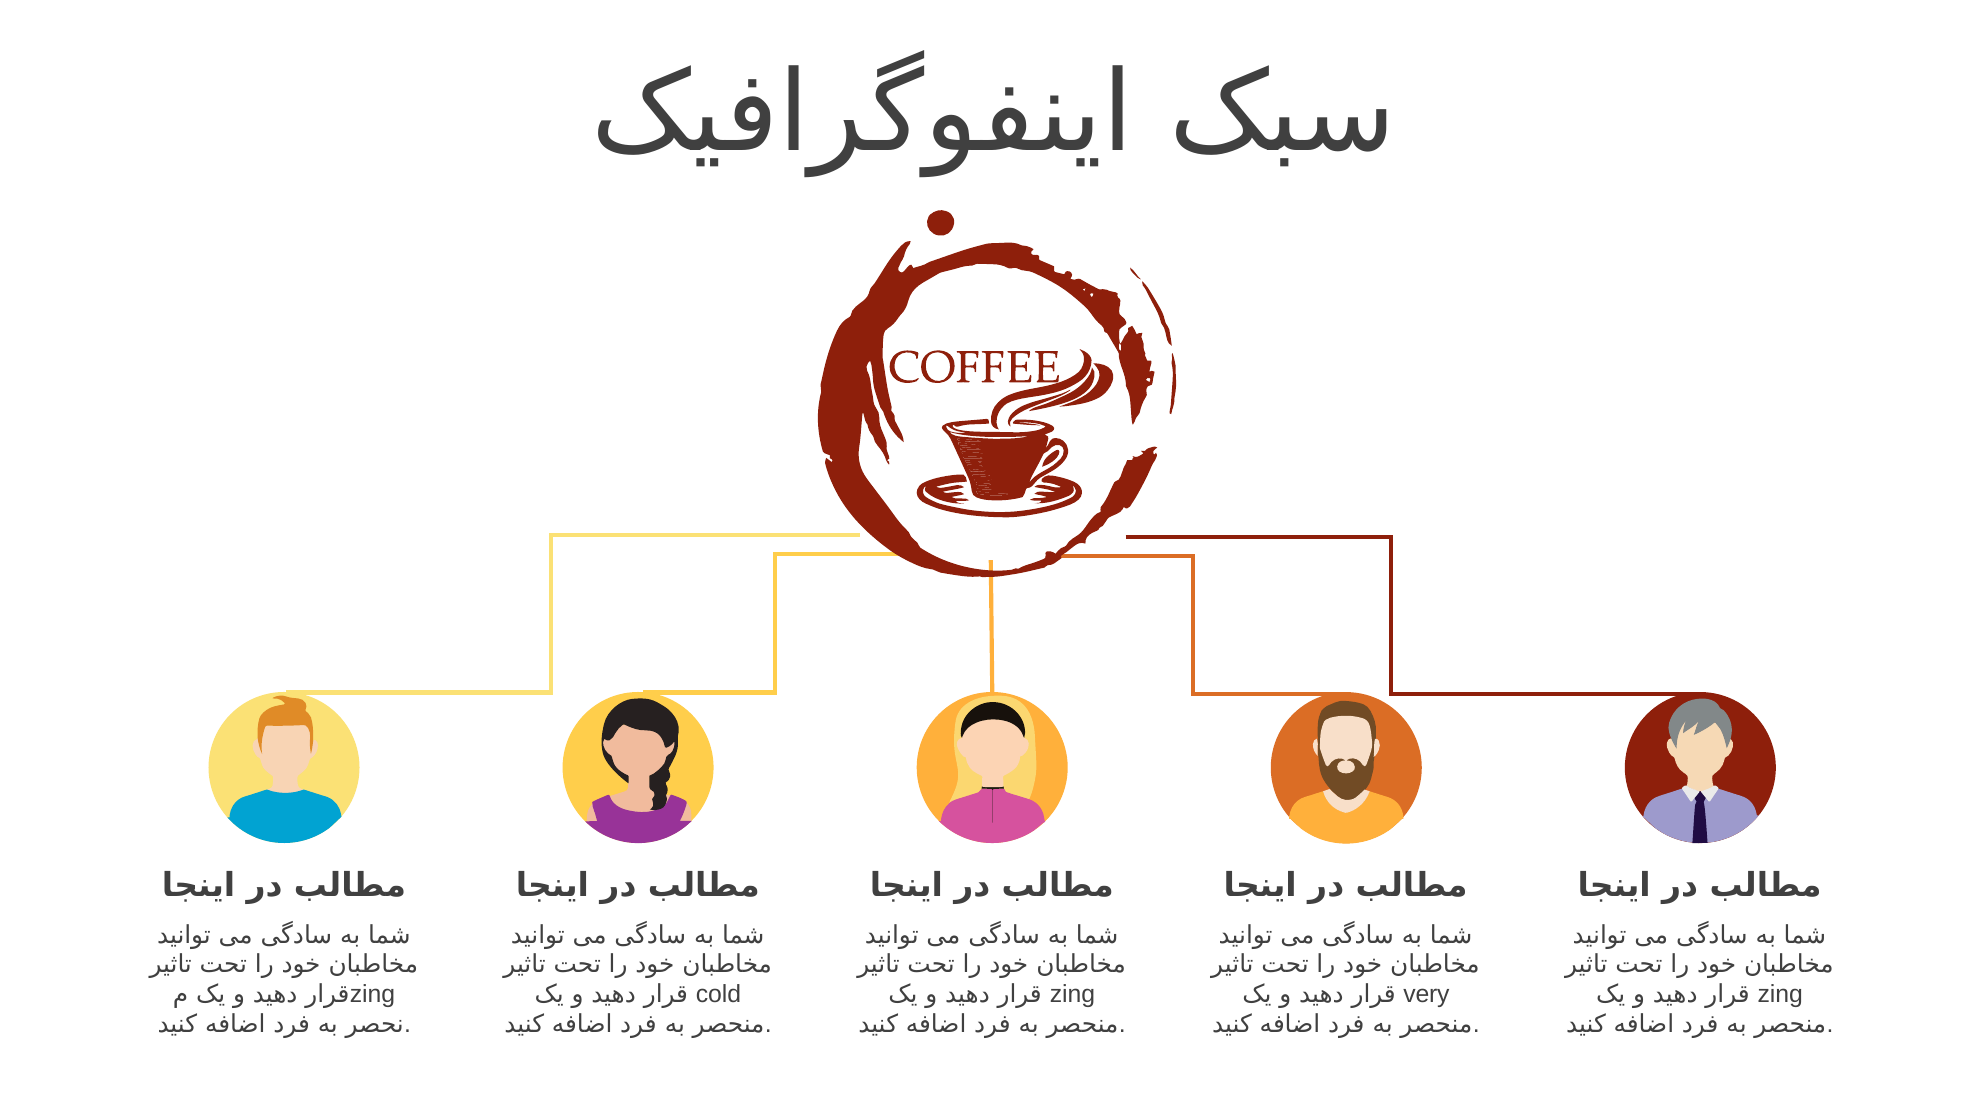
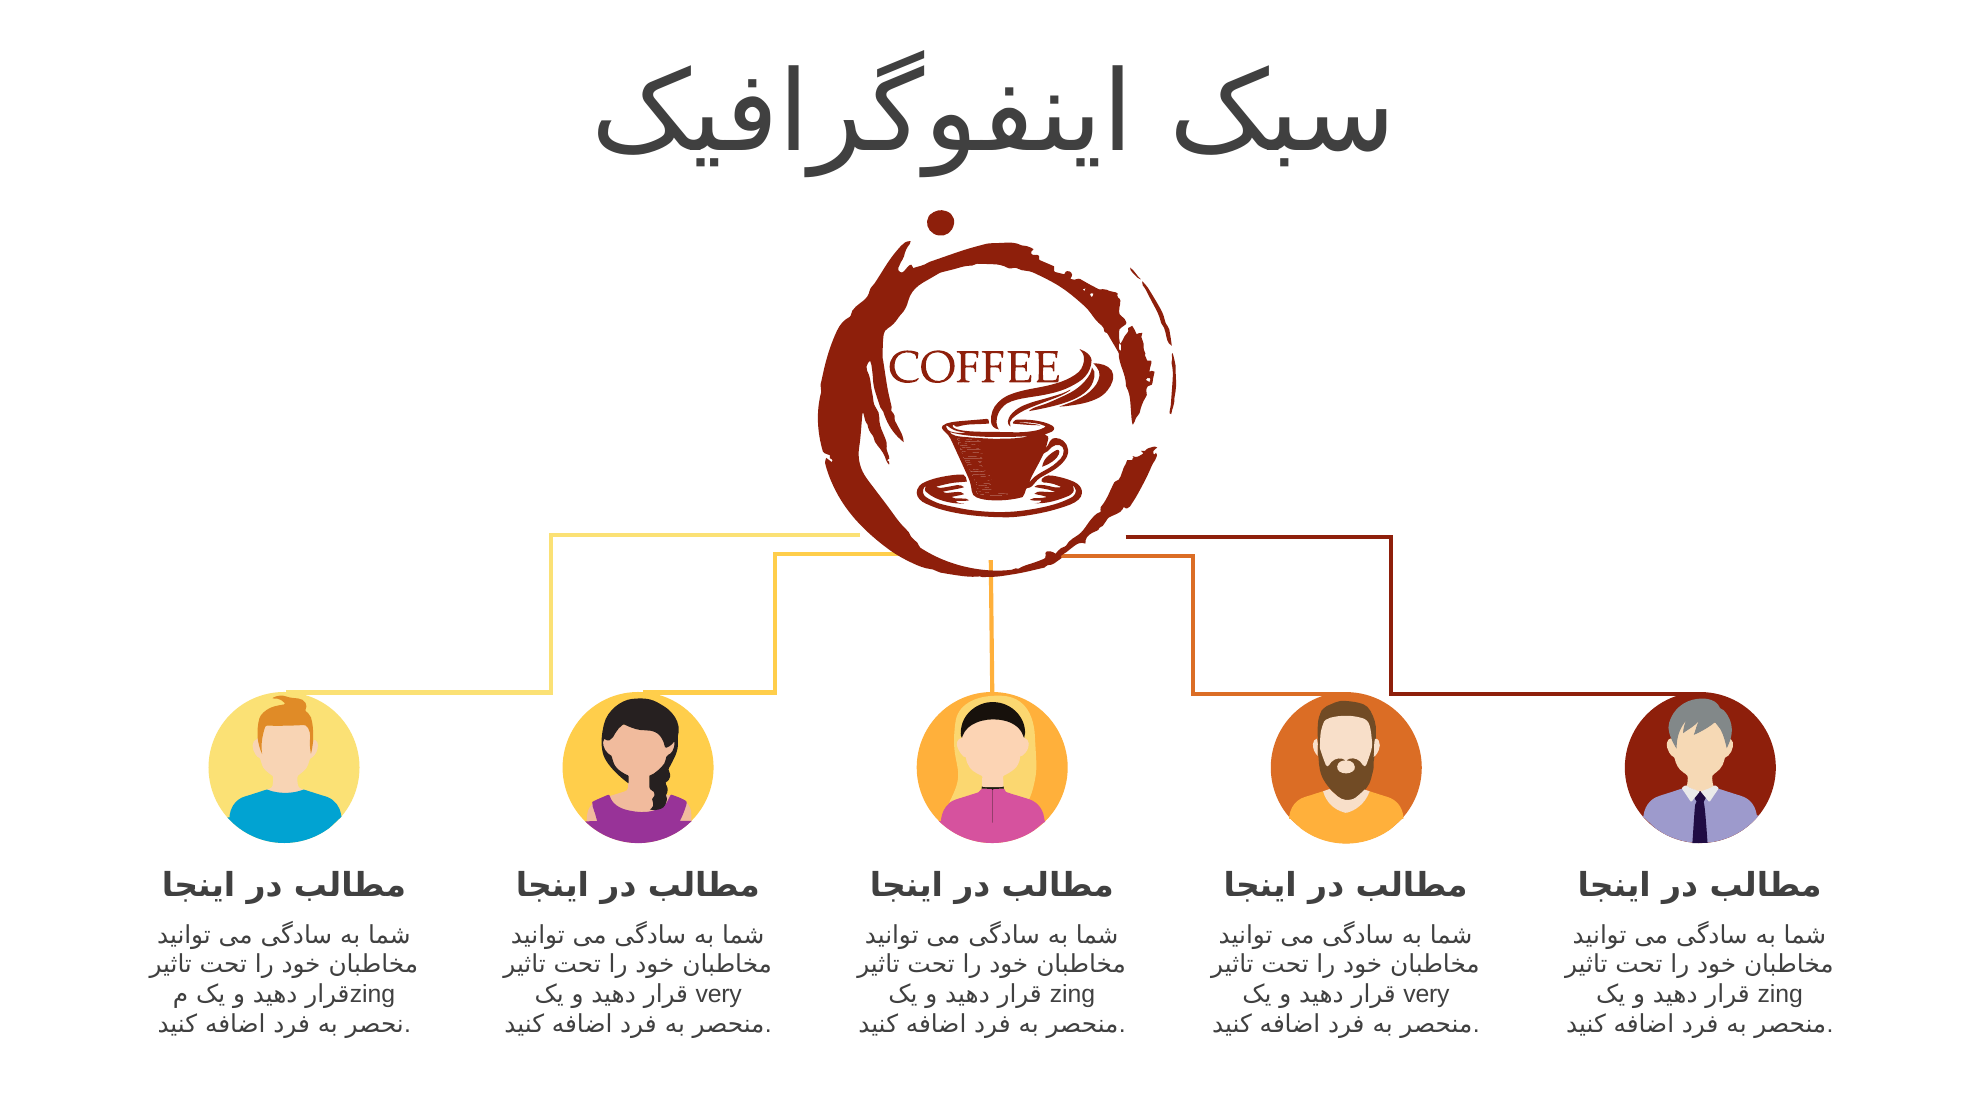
cold: cold -> very (719, 994)
